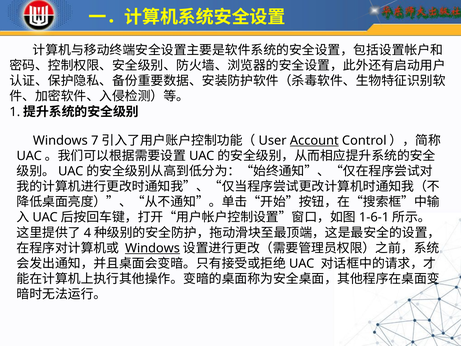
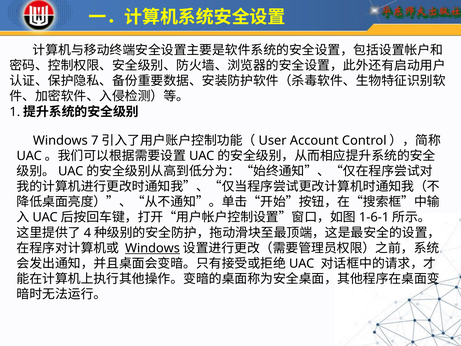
Account underline: present -> none (314, 140)
